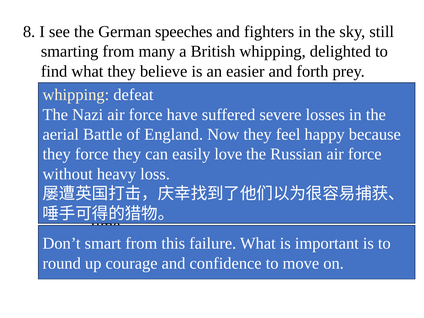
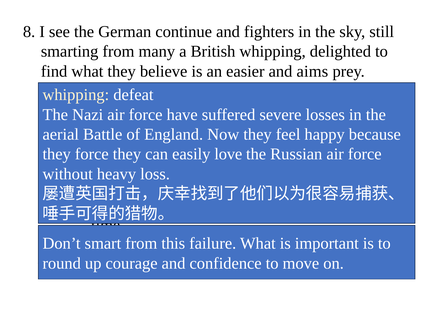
speeches: speeches -> continue (184, 32)
forth: forth -> aims (312, 71)
